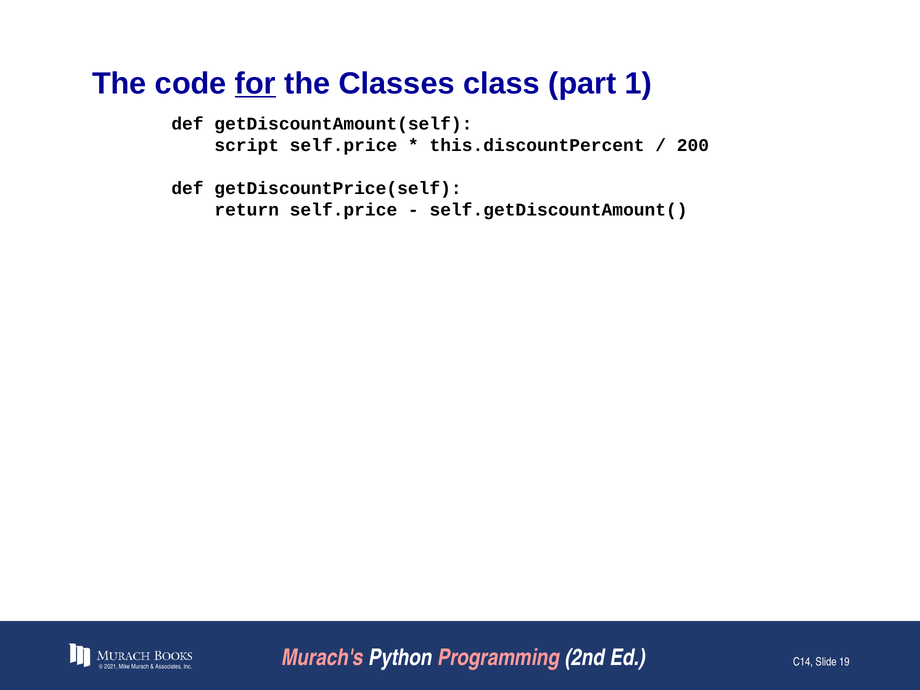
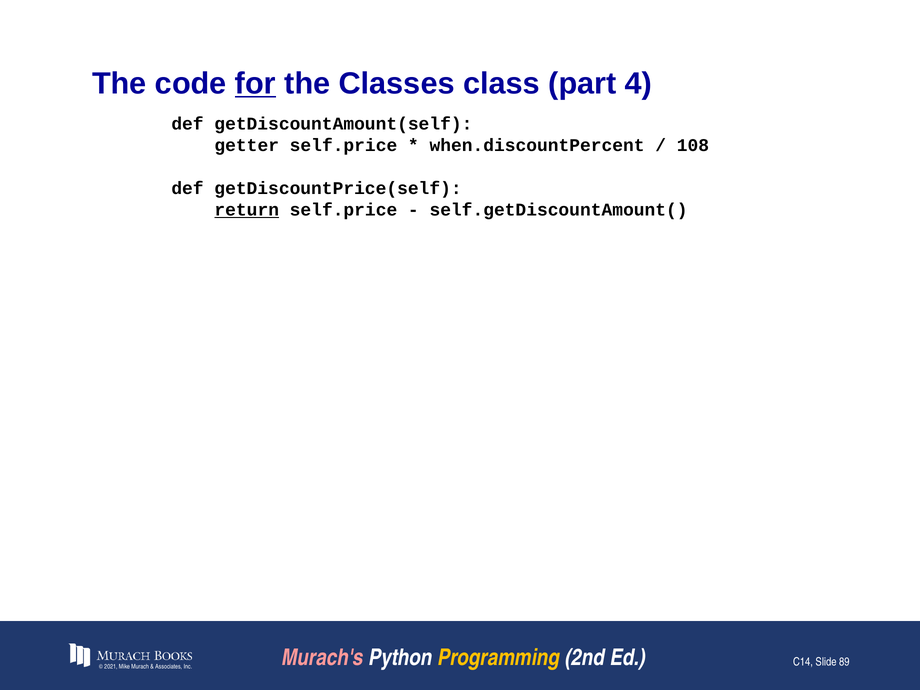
1: 1 -> 4 (639, 84)
script: script -> getter (247, 145)
this.discountPercent: this.discountPercent -> when.discountPercent (537, 145)
200: 200 -> 108 (693, 145)
return underline: none -> present (247, 210)
Programming colour: pink -> yellow (499, 658)
19: 19 -> 89 (844, 662)
